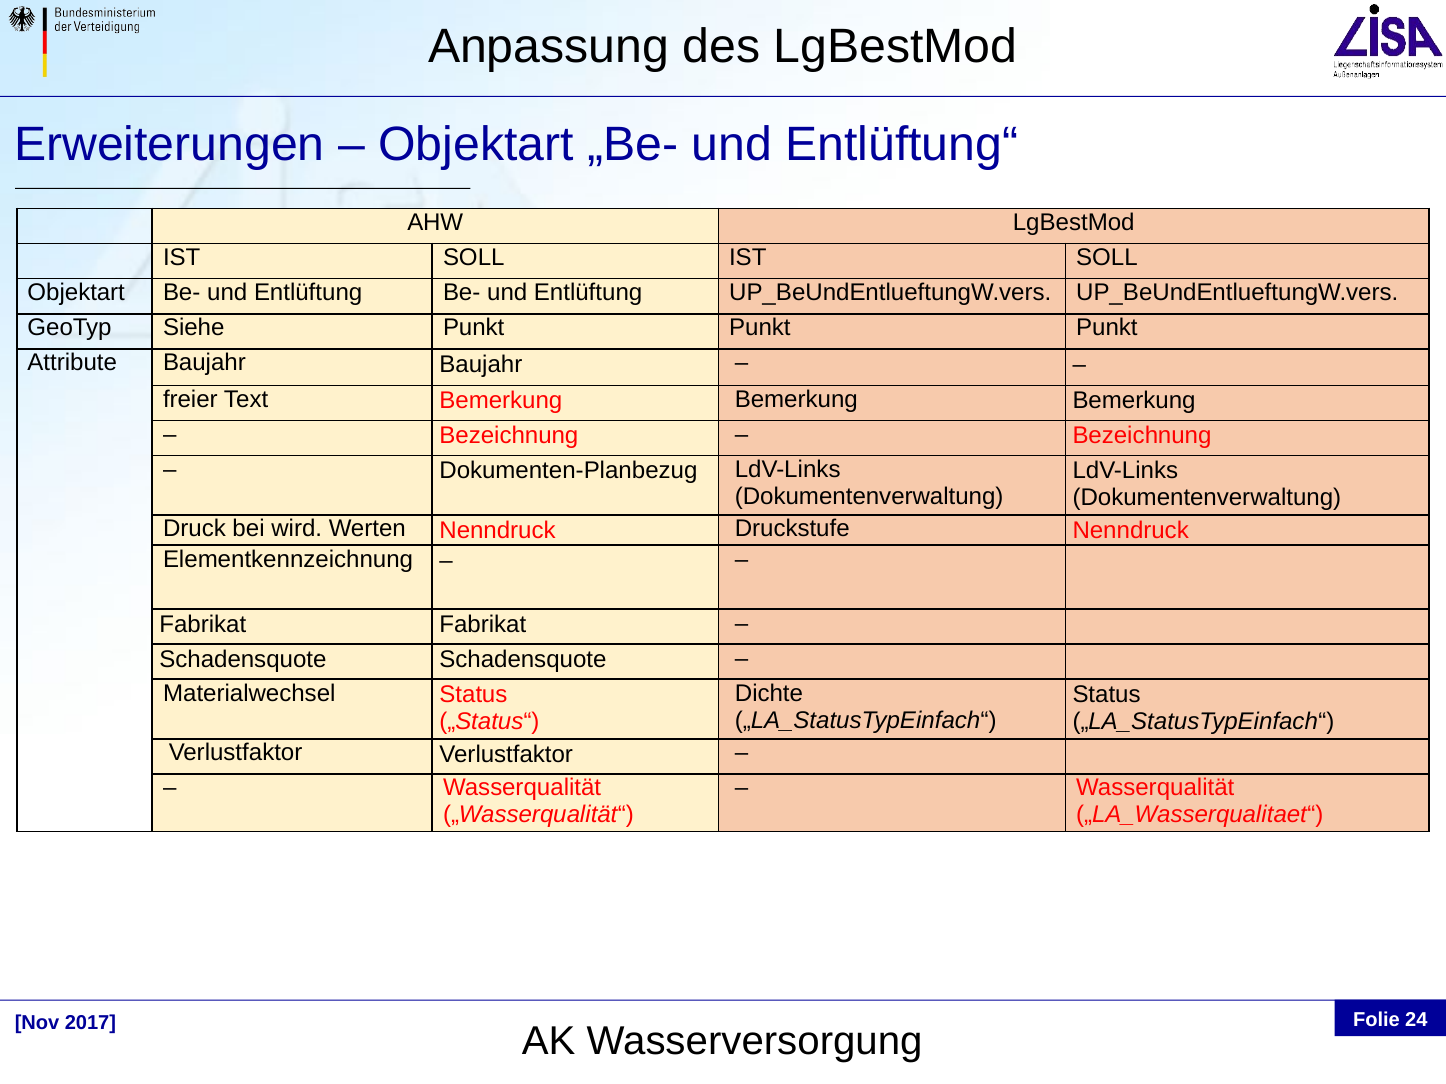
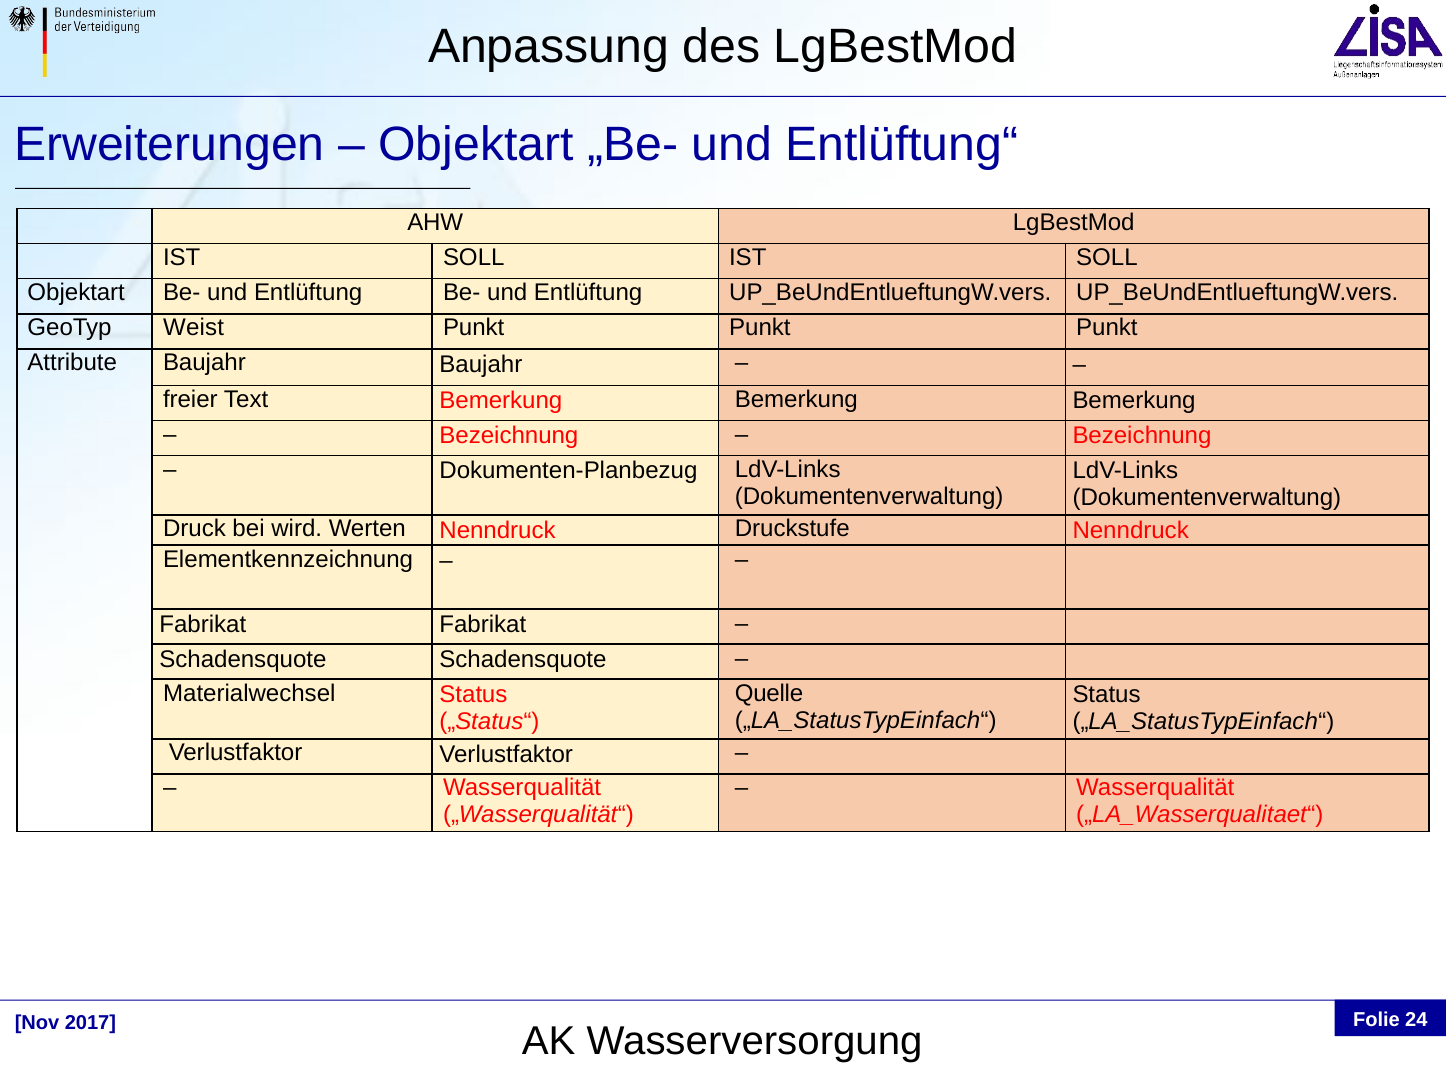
Siehe: Siehe -> Weist (194, 328)
Dichte: Dichte -> Quelle (769, 694)
